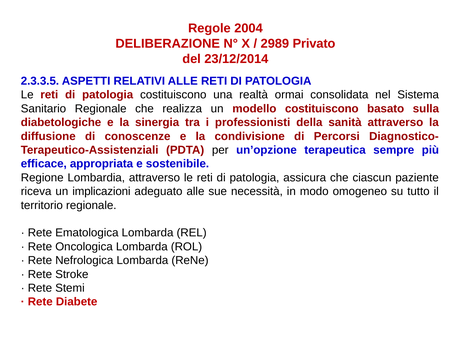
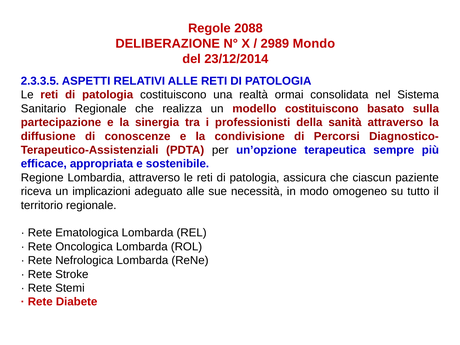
2004: 2004 -> 2088 (249, 28)
Privato: Privato -> Mondo (314, 44)
diabetologiche: diabetologiche -> partecipazione (61, 122)
